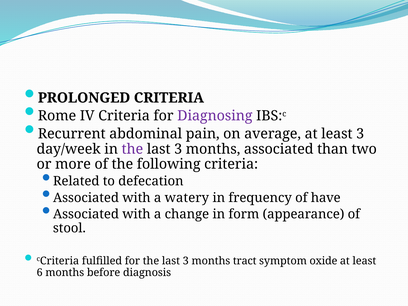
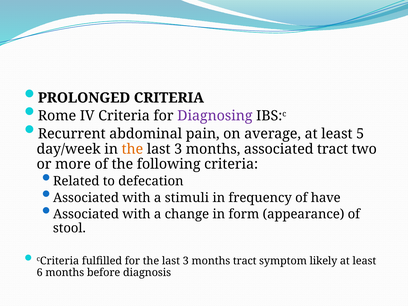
least 3: 3 -> 5 (360, 134)
the colour: purple -> orange (132, 149)
associated than: than -> tract (333, 149)
watery: watery -> stimuli (187, 198)
oxide: oxide -> likely (323, 261)
